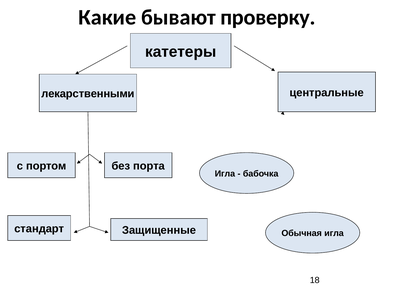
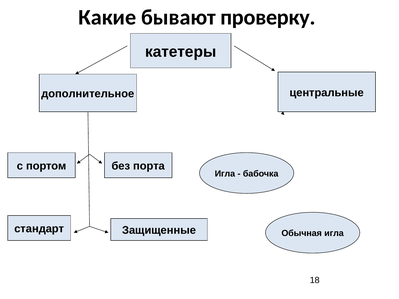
лекарственными: лекарственными -> дополнительное (88, 94)
